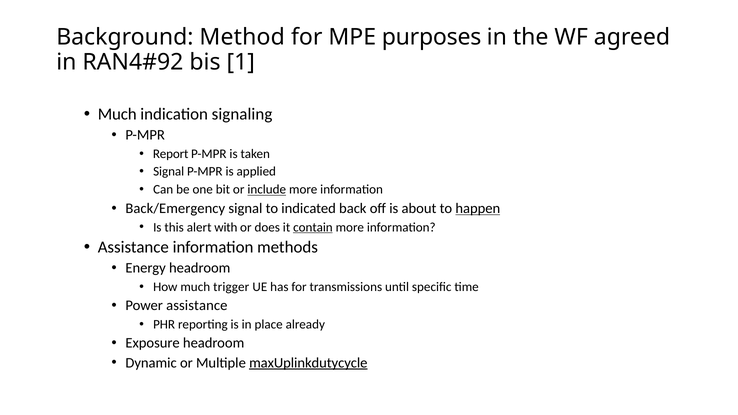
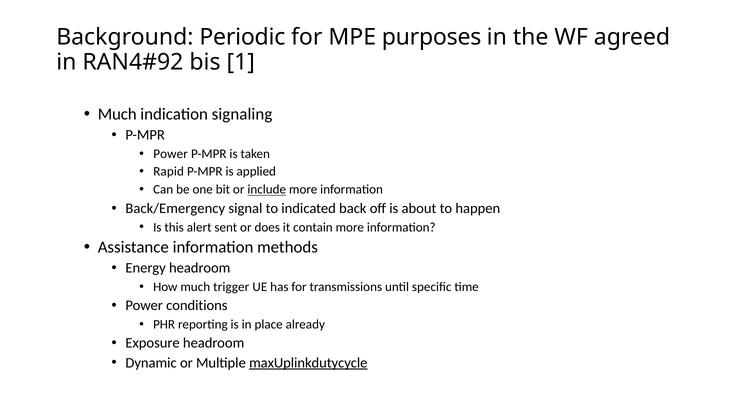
Method: Method -> Periodic (242, 37)
Report: Report -> Power (171, 154)
Signal: Signal -> Rapid (169, 172)
happen underline: present -> none (478, 208)
with: with -> sent (226, 227)
contain underline: present -> none (313, 227)
Power assistance: assistance -> conditions (197, 306)
